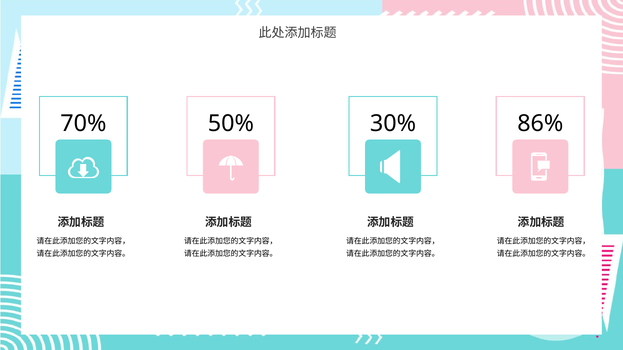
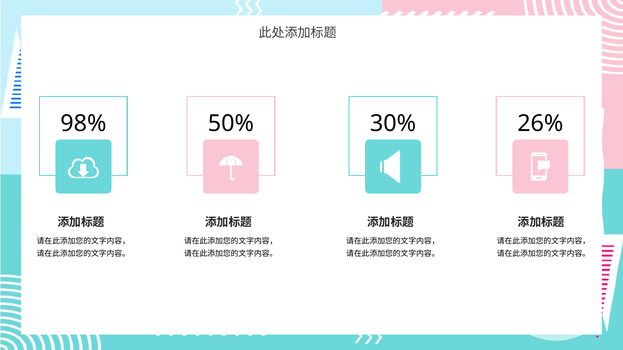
70%: 70% -> 98% (83, 124)
86%: 86% -> 26% (540, 124)
